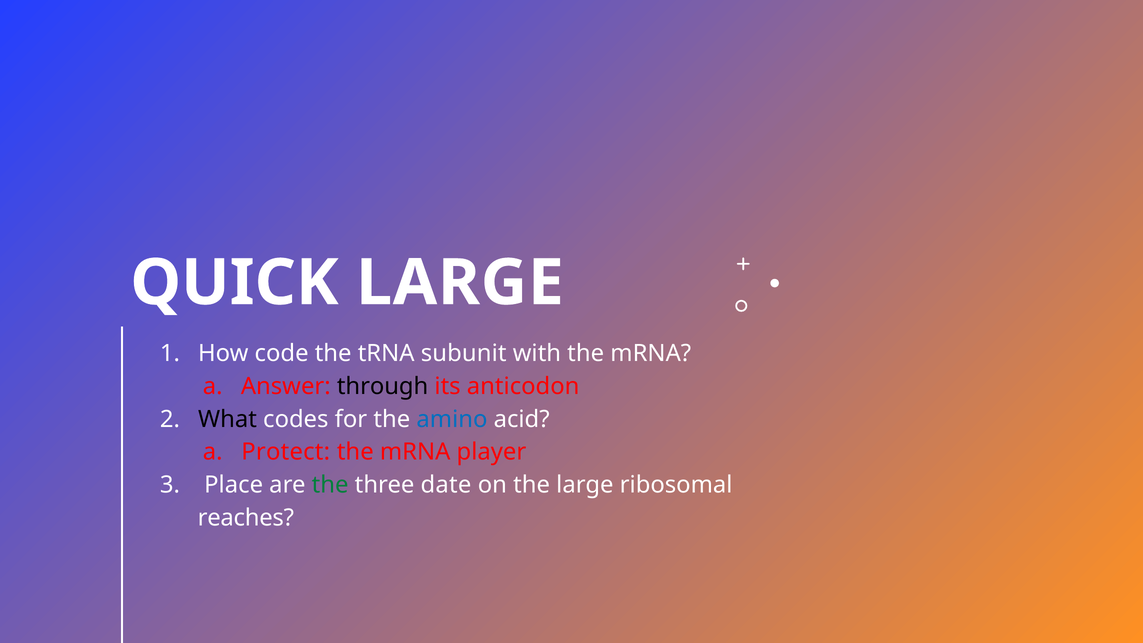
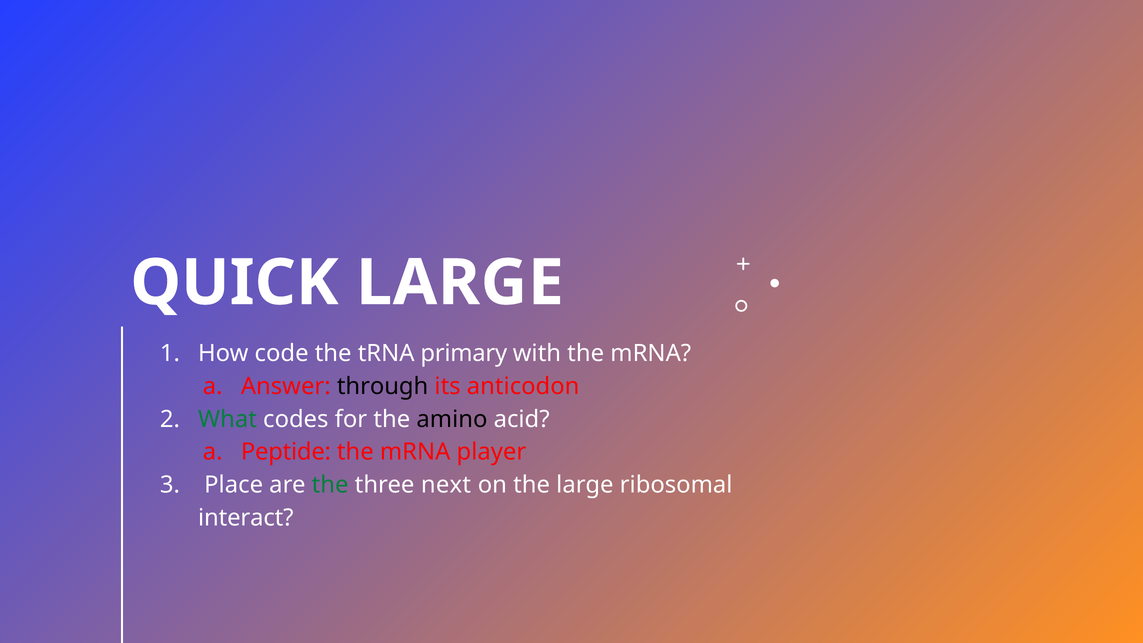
subunit: subunit -> primary (464, 353)
What colour: black -> green (227, 419)
amino colour: blue -> black (452, 419)
Protect: Protect -> Peptide (286, 452)
date: date -> next (446, 485)
reaches: reaches -> interact (246, 518)
